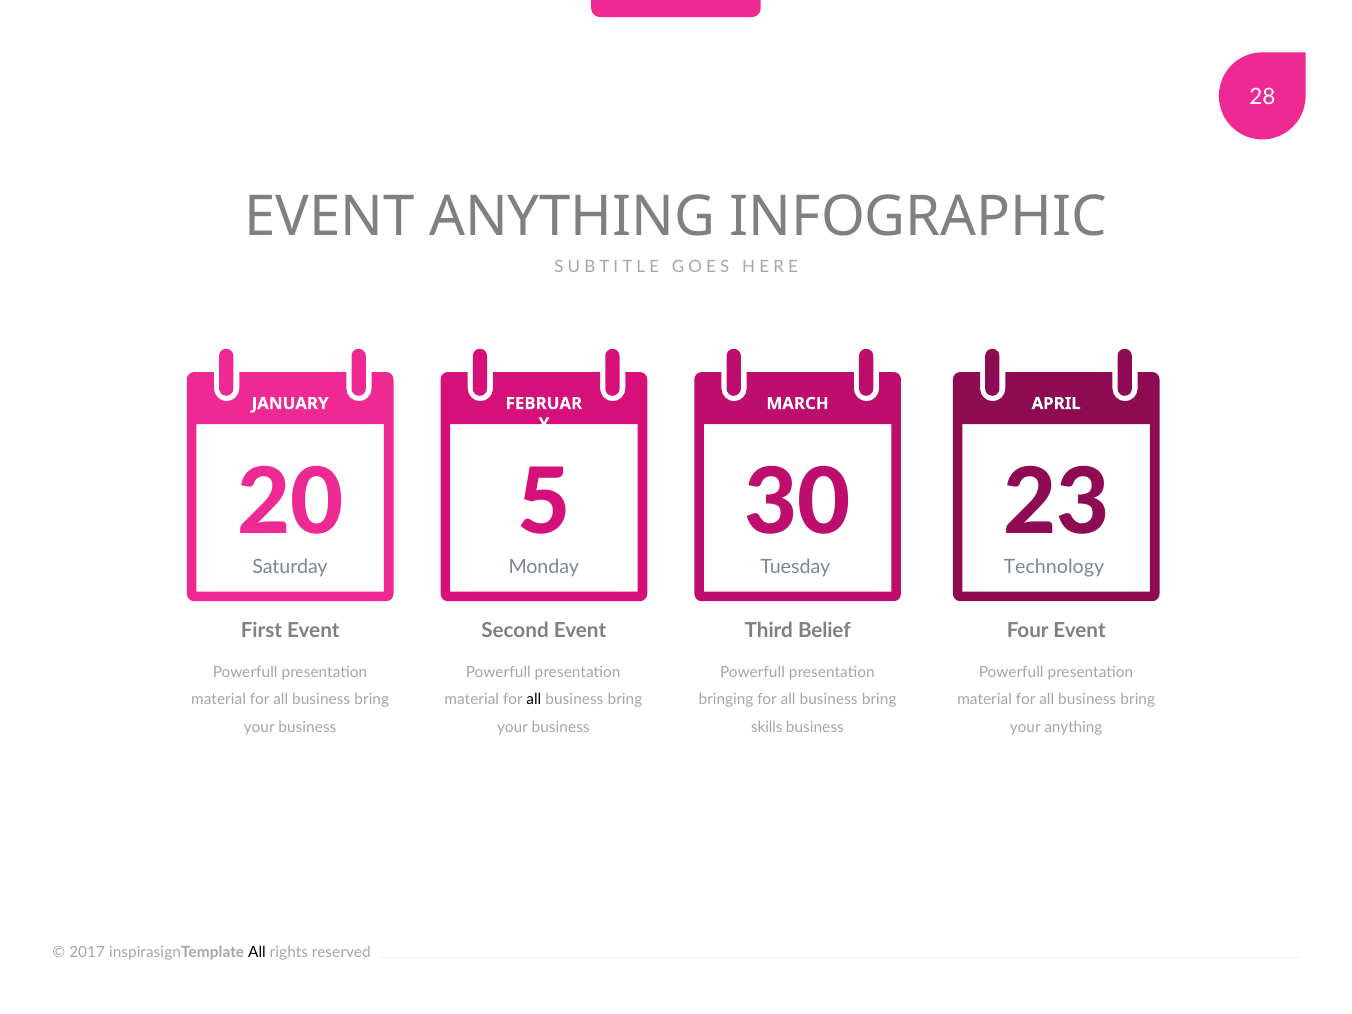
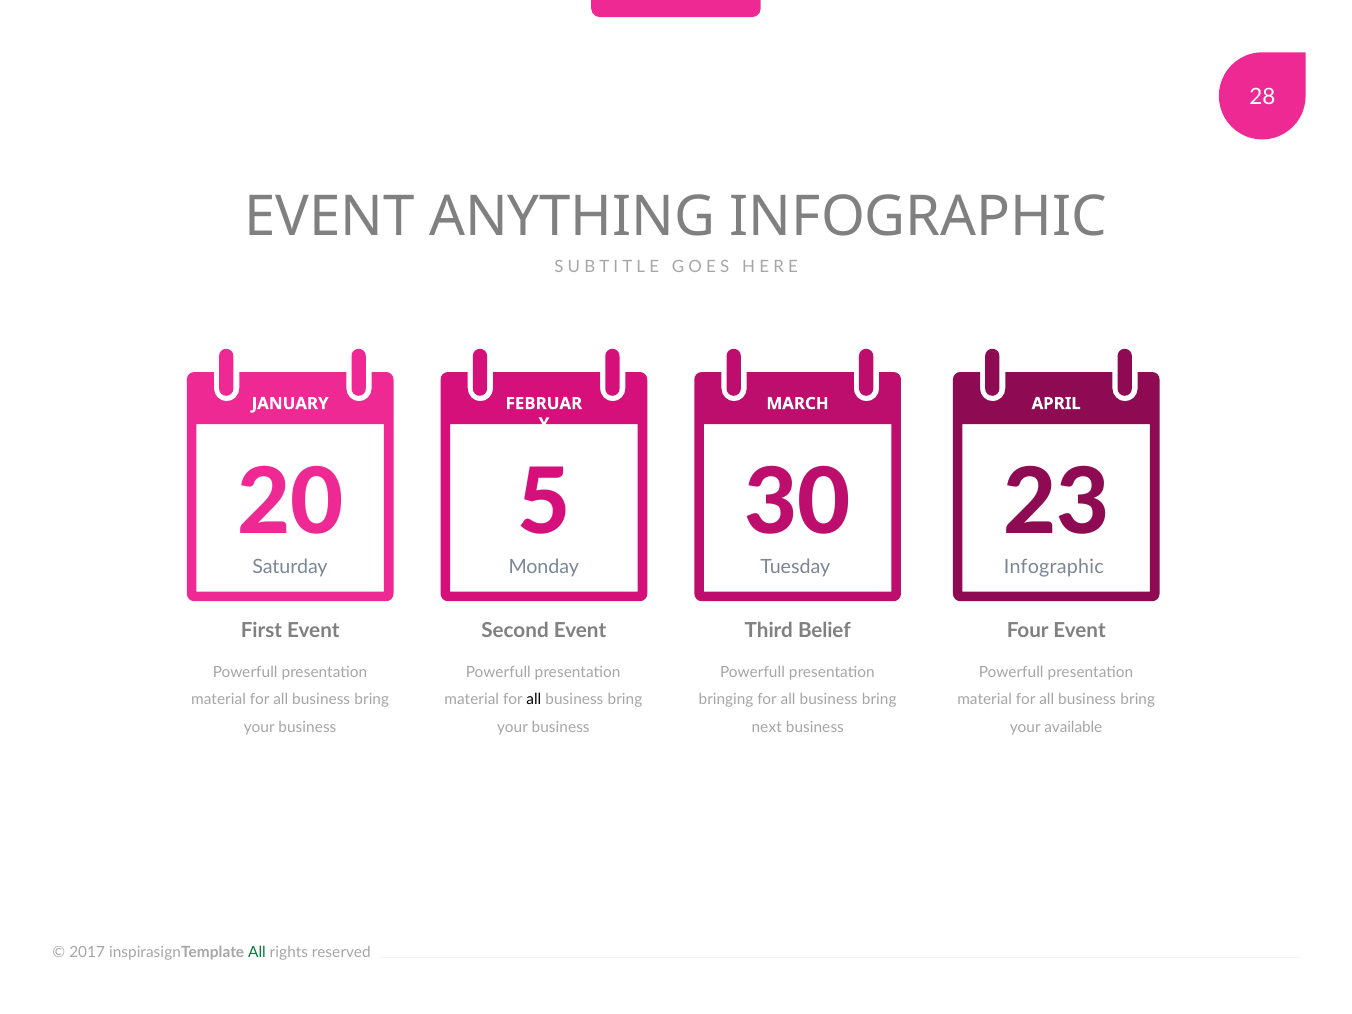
Technology: Technology -> Infographic (1054, 567)
skills: skills -> next (767, 728)
your anything: anything -> available (1073, 728)
All colour: black -> green (257, 952)
